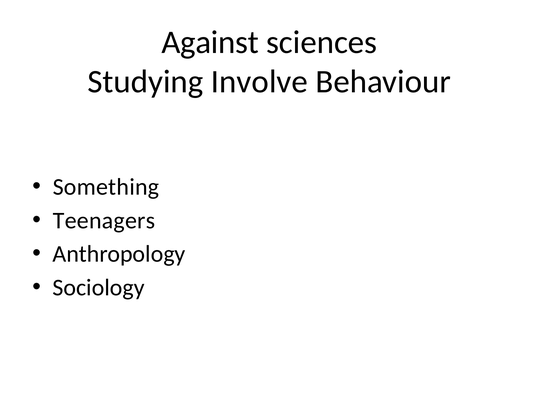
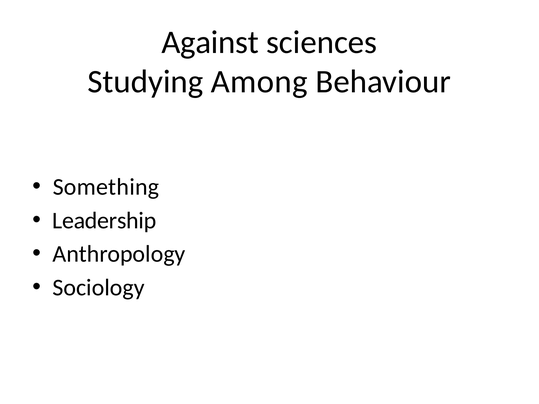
Involve: Involve -> Among (259, 82)
Teenagers: Teenagers -> Leadership (104, 221)
